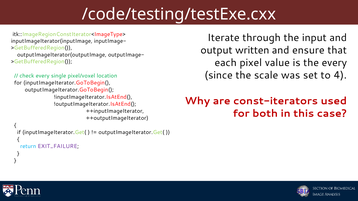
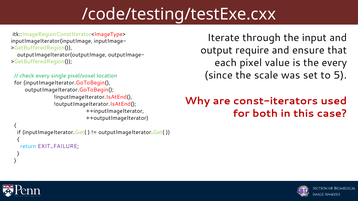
written: written -> require (252, 50)
4: 4 -> 5 (340, 75)
